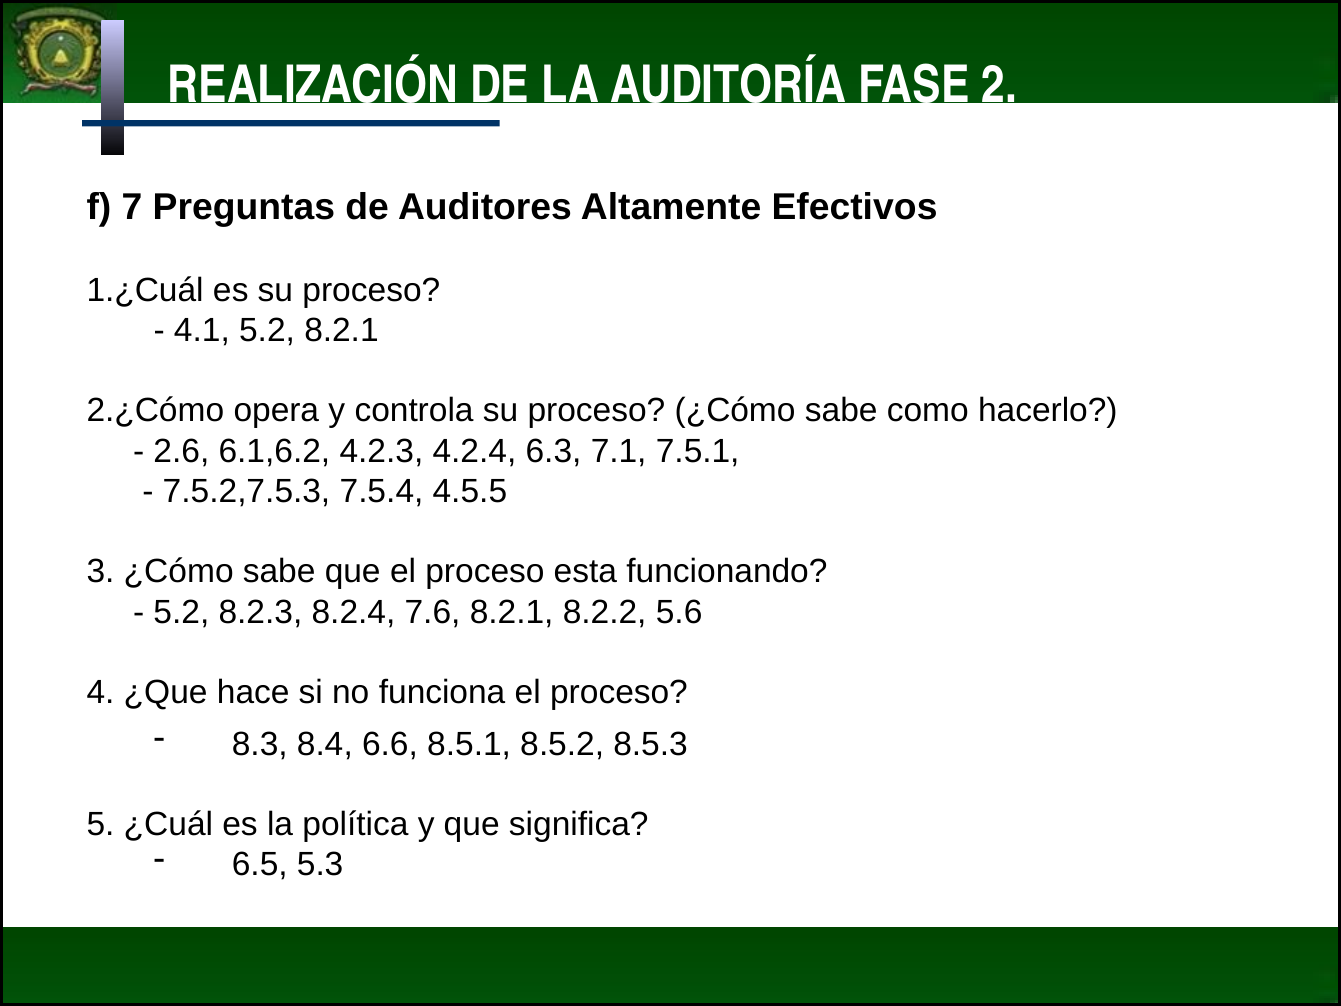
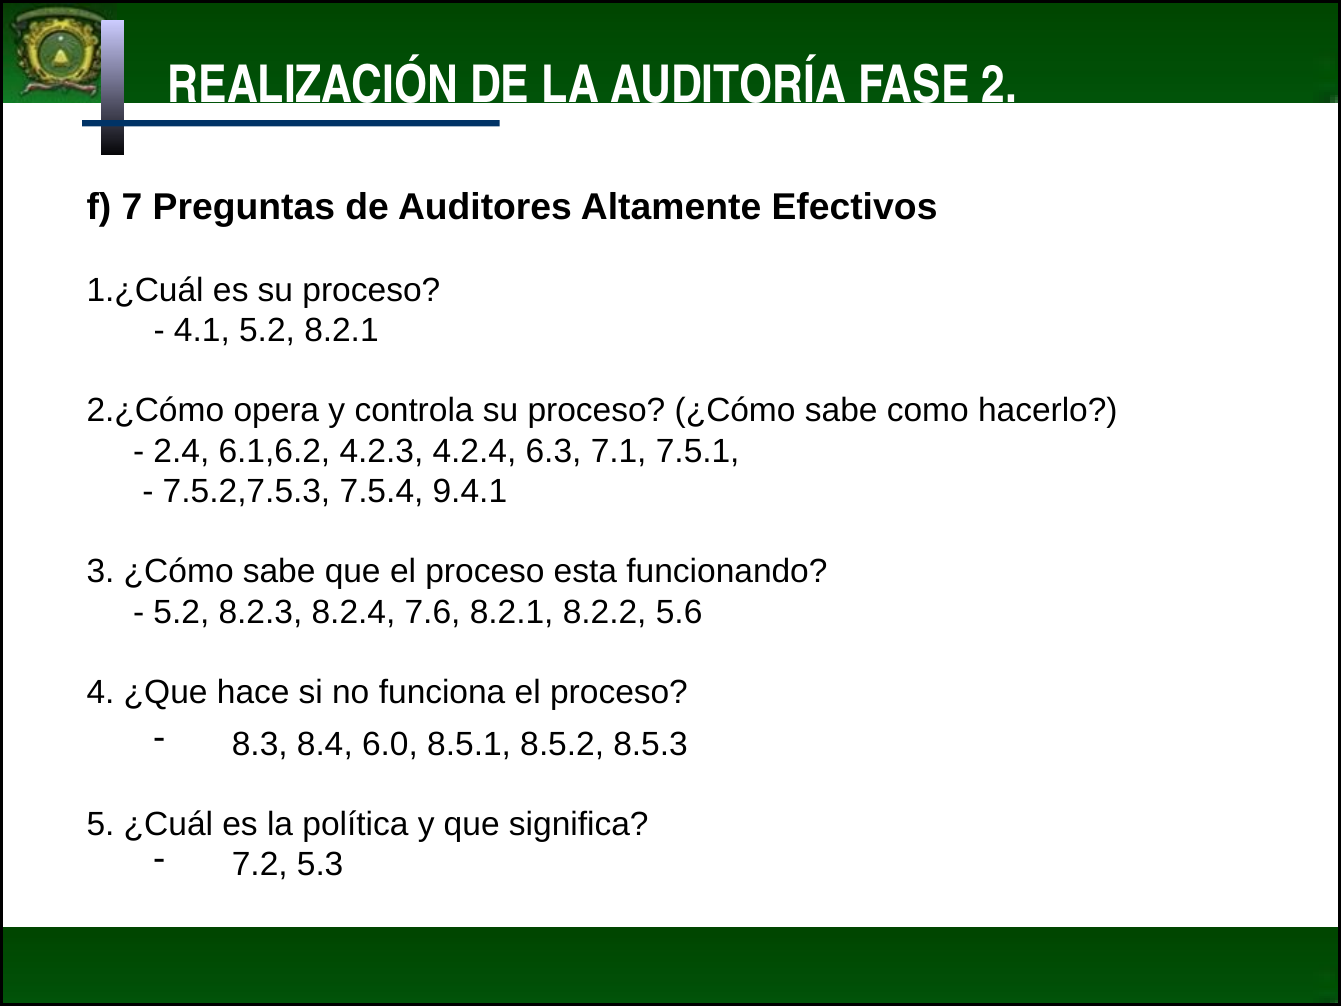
2.6: 2.6 -> 2.4 (181, 451)
4.5.5: 4.5.5 -> 9.4.1 (470, 491)
6.6: 6.6 -> 6.0 (390, 744)
6.5: 6.5 -> 7.2 (260, 864)
